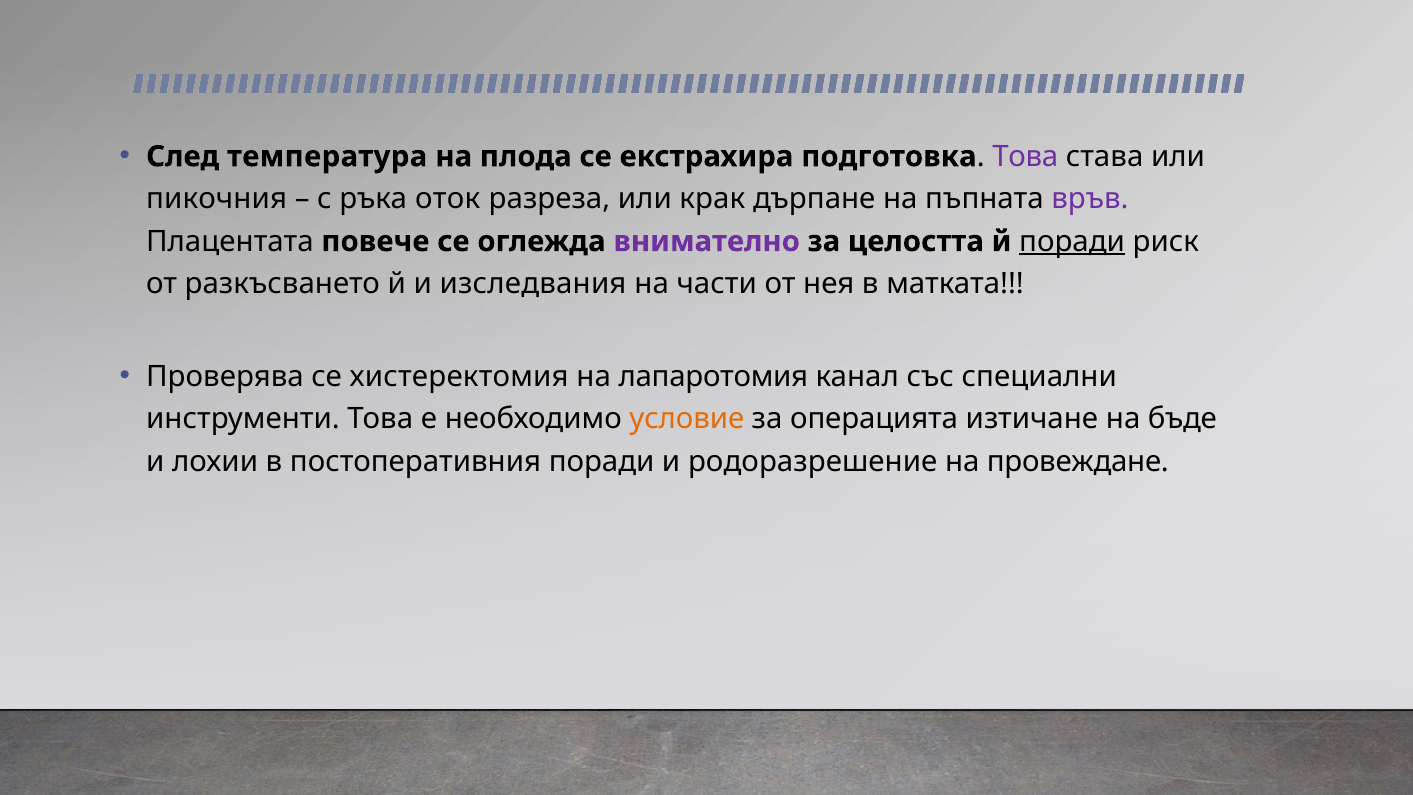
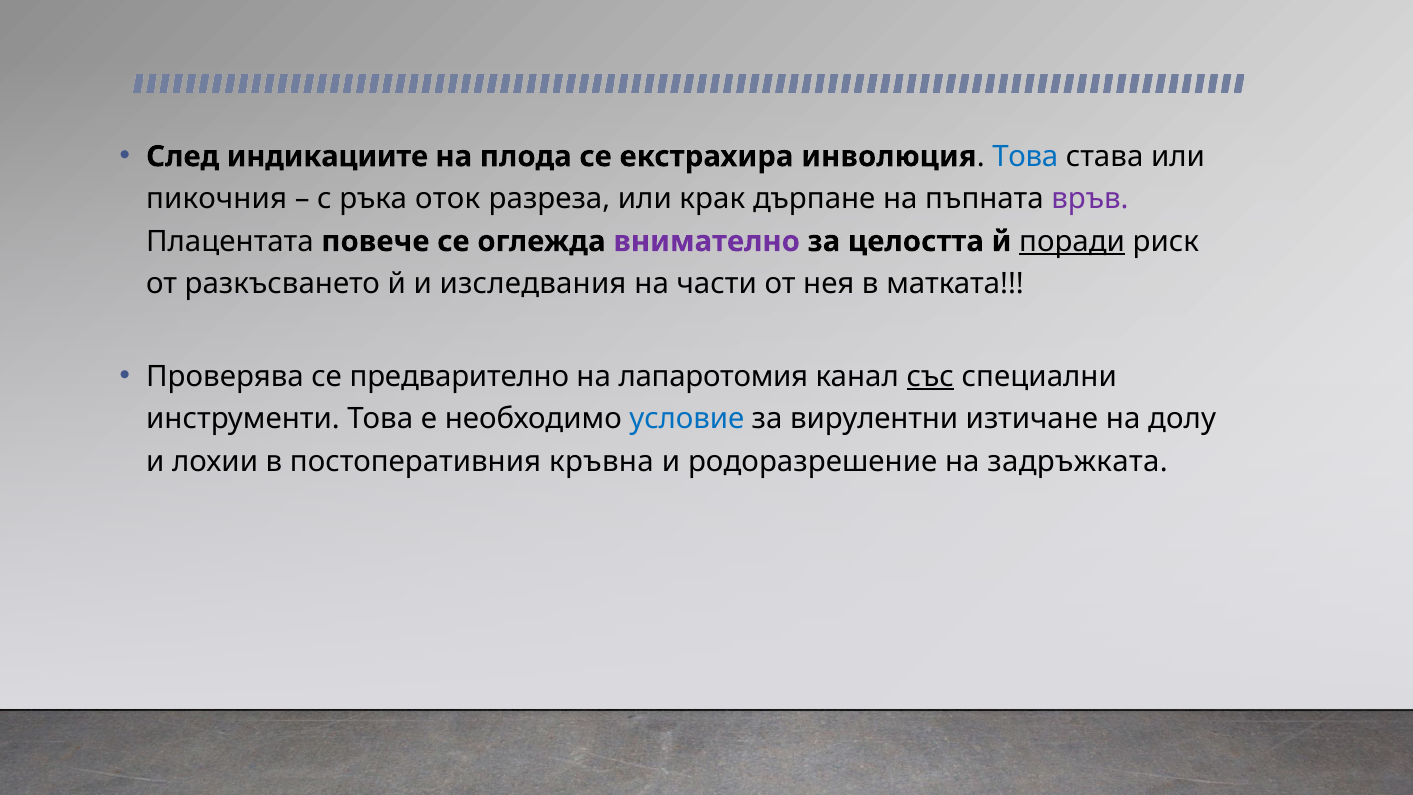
температура: температура -> индикациите (327, 157)
подготовка: подготовка -> инволюция (889, 157)
Това colour: purple -> blue (1025, 157)
хистеректомия: хистеректомия -> предварително (459, 376)
със underline: none -> present (930, 376)
условие colour: orange -> blue (687, 419)
операцията: операцията -> вирулентни (874, 419)
бъде: бъде -> долу (1182, 419)
постоперативния поради: поради -> кръвна (601, 461)
провеждане: провеждане -> задръжката (1078, 461)
